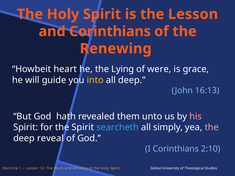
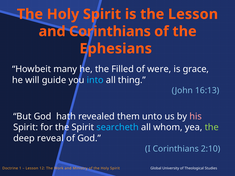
Renewing: Renewing -> Ephesians (116, 49)
heart: heart -> many (65, 69)
Lying: Lying -> Filled (123, 69)
into colour: yellow -> light blue (95, 80)
all deep: deep -> thing (132, 80)
simply: simply -> whom (168, 127)
the colour: pink -> light green (212, 127)
